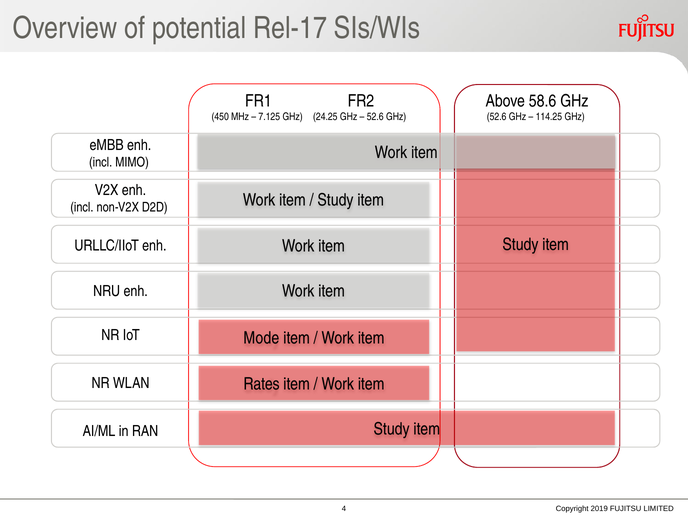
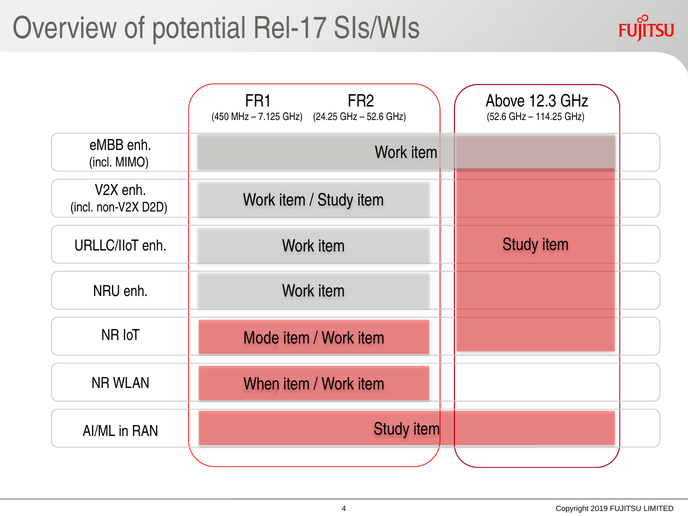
58.6: 58.6 -> 12.3 (543, 101)
Rates: Rates -> When (262, 384)
